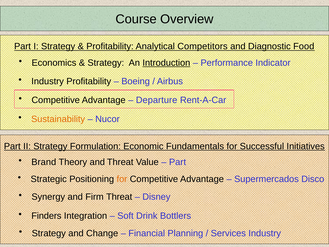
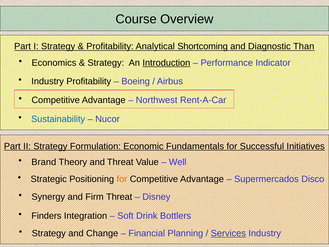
Competitors: Competitors -> Shortcoming (203, 46)
Food: Food -> Than (304, 46)
Departure: Departure -> Northwest (157, 100)
Sustainability colour: orange -> blue (58, 119)
Part: Part -> Well (178, 162)
Services underline: none -> present (228, 233)
